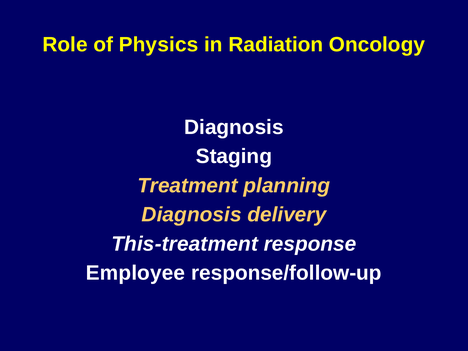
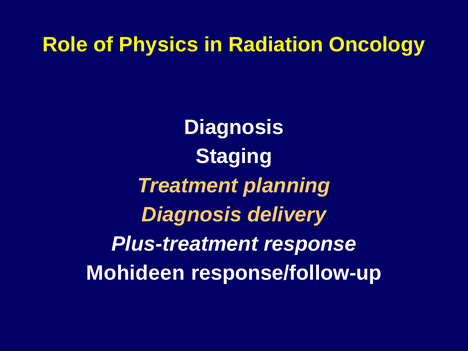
This-treatment: This-treatment -> Plus-treatment (185, 244)
Employee: Employee -> Mohideen (136, 273)
